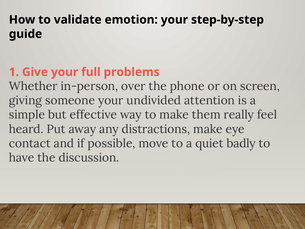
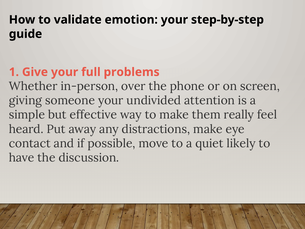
badly: badly -> likely (241, 143)
